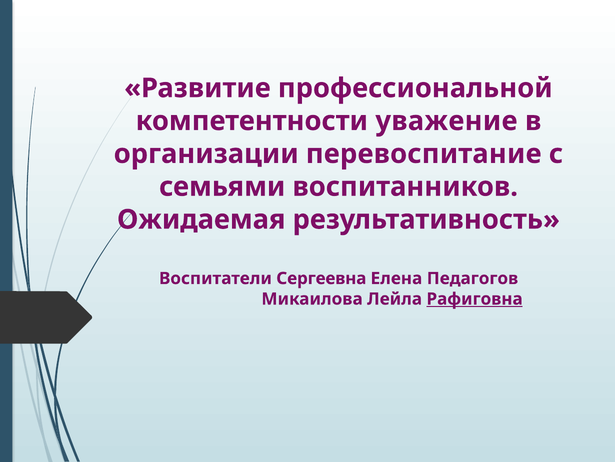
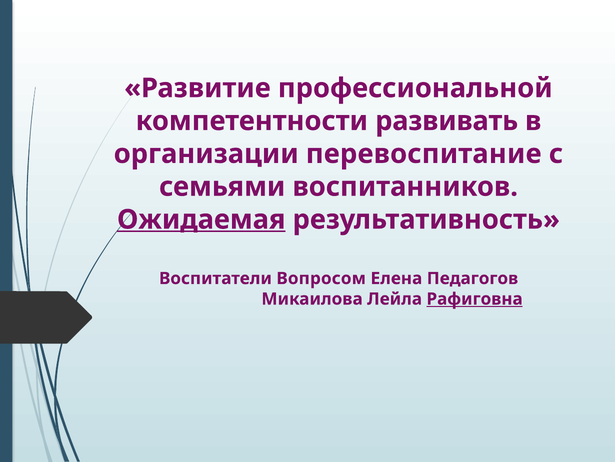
уважение: уважение -> развивать (447, 121)
Ожидаемая underline: none -> present (201, 219)
Сергеевна: Сергеевна -> Вопросом (321, 278)
